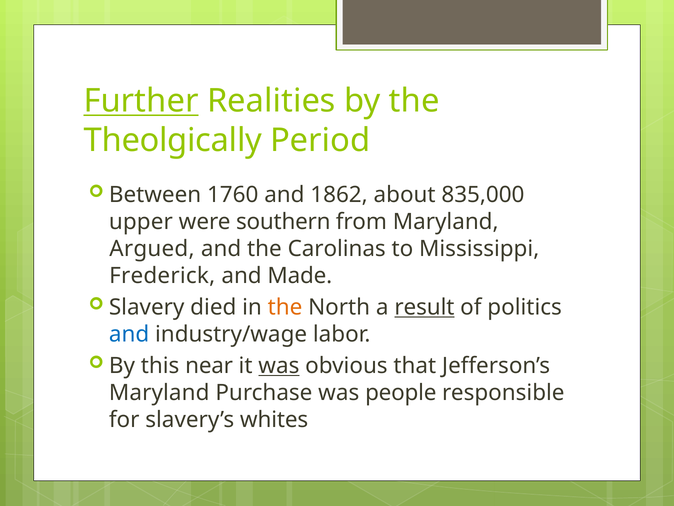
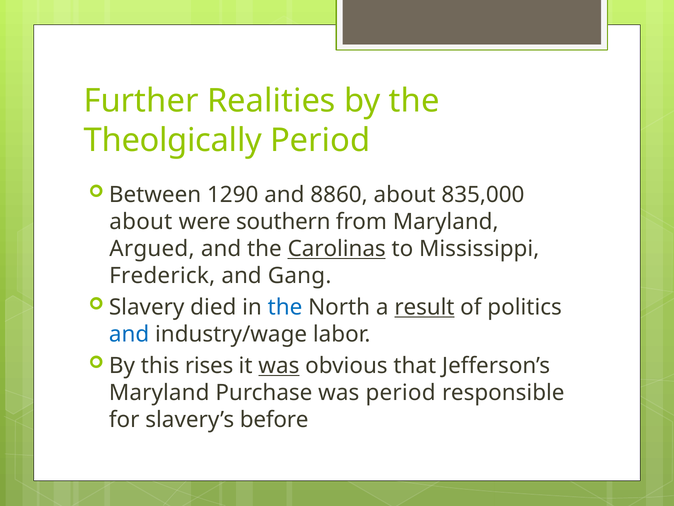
Further underline: present -> none (141, 101)
1760: 1760 -> 1290 (233, 195)
1862: 1862 -> 8860 (339, 195)
upper: upper -> about (141, 222)
Carolinas underline: none -> present (337, 249)
Made: Made -> Gang (300, 276)
the colour: orange -> blue (285, 307)
near: near -> rises (209, 365)
was people: people -> period (401, 392)
whites: whites -> before (274, 419)
